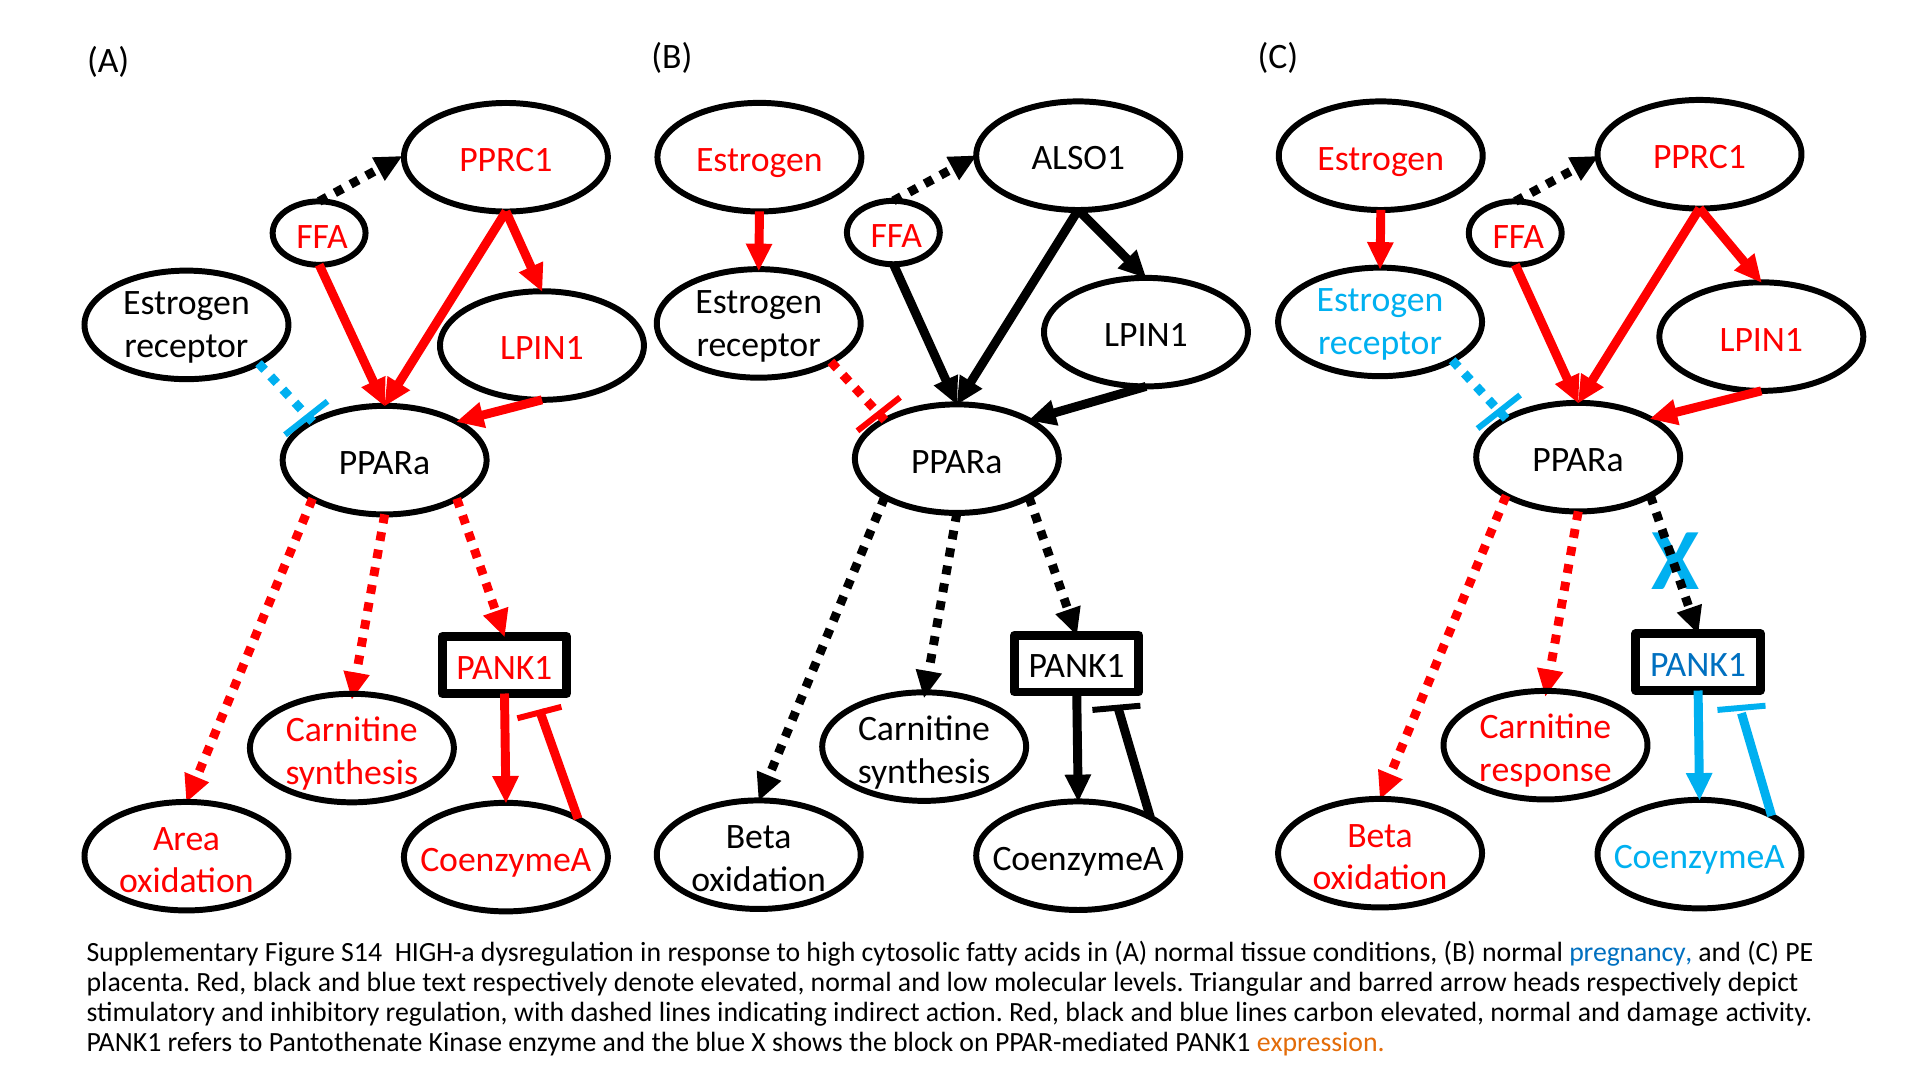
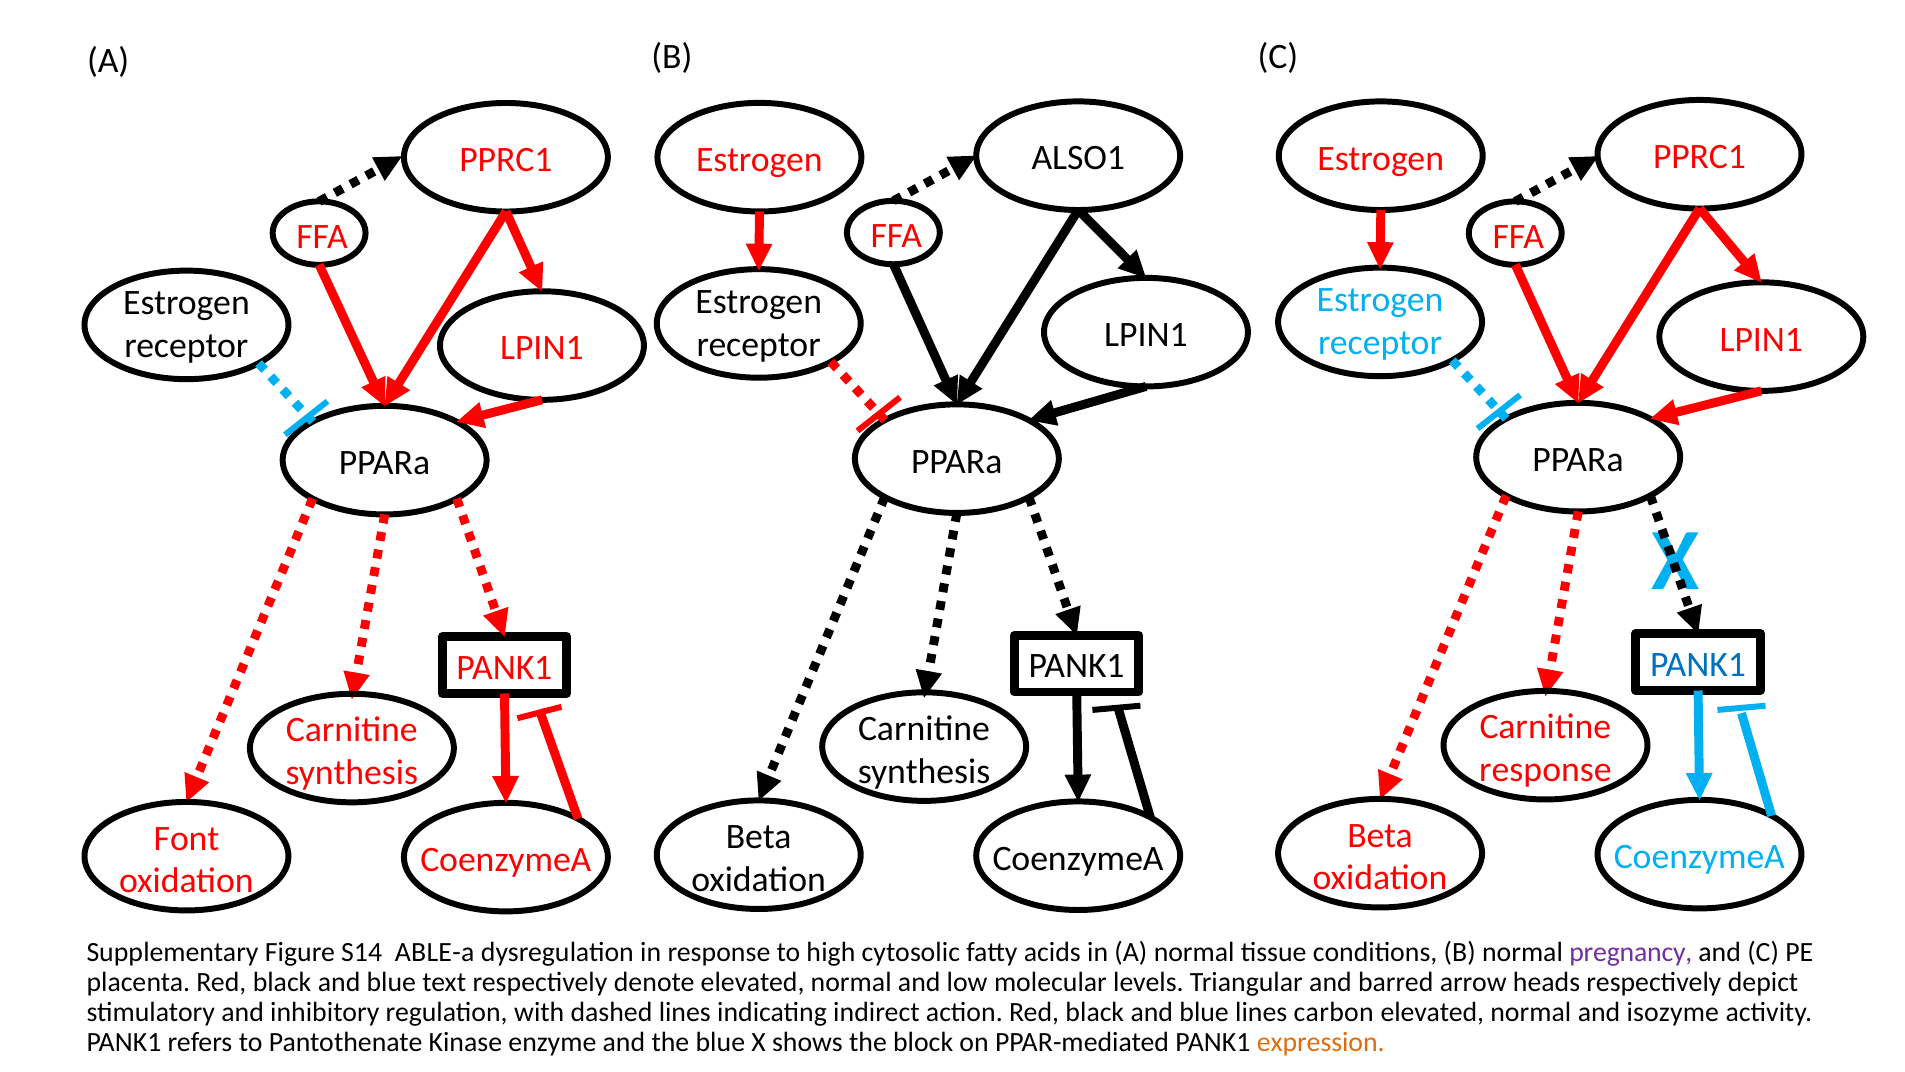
Area: Area -> Font (187, 838)
HIGH-a: HIGH-a -> ABLE-a (435, 952)
pregnancy colour: blue -> purple (1631, 952)
damage: damage -> isozyme (1673, 1012)
